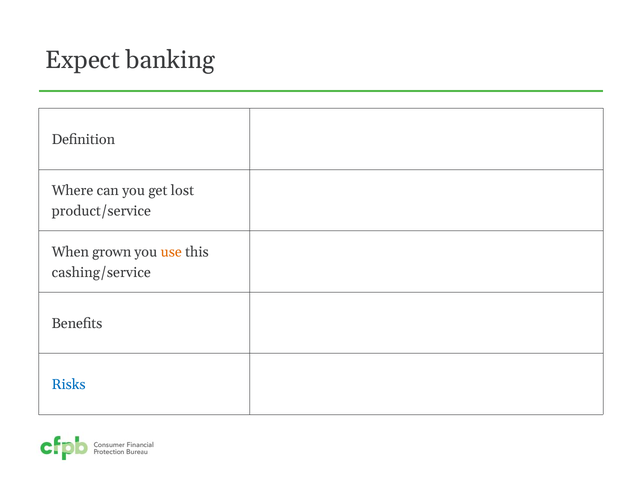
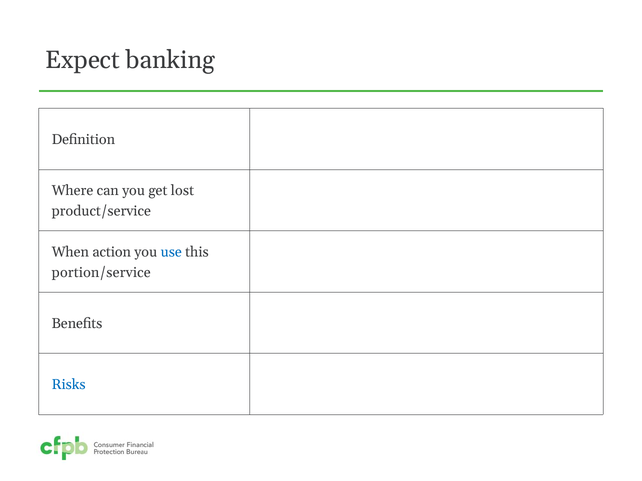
grown: grown -> action (112, 252)
use colour: orange -> blue (171, 252)
cashing/service: cashing/service -> portion/service (101, 273)
